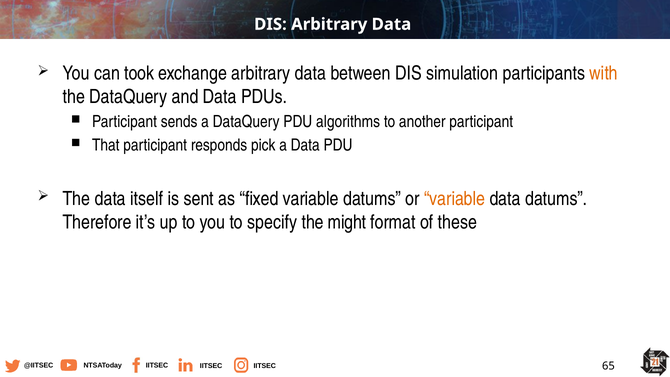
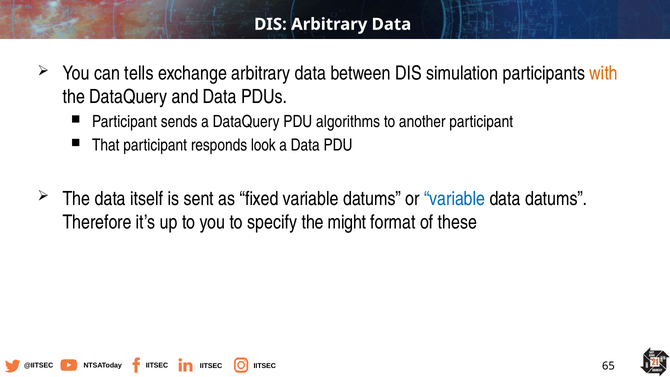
took: took -> tells (139, 73)
pick: pick -> look (263, 145)
variable colour: orange -> blue (455, 199)
